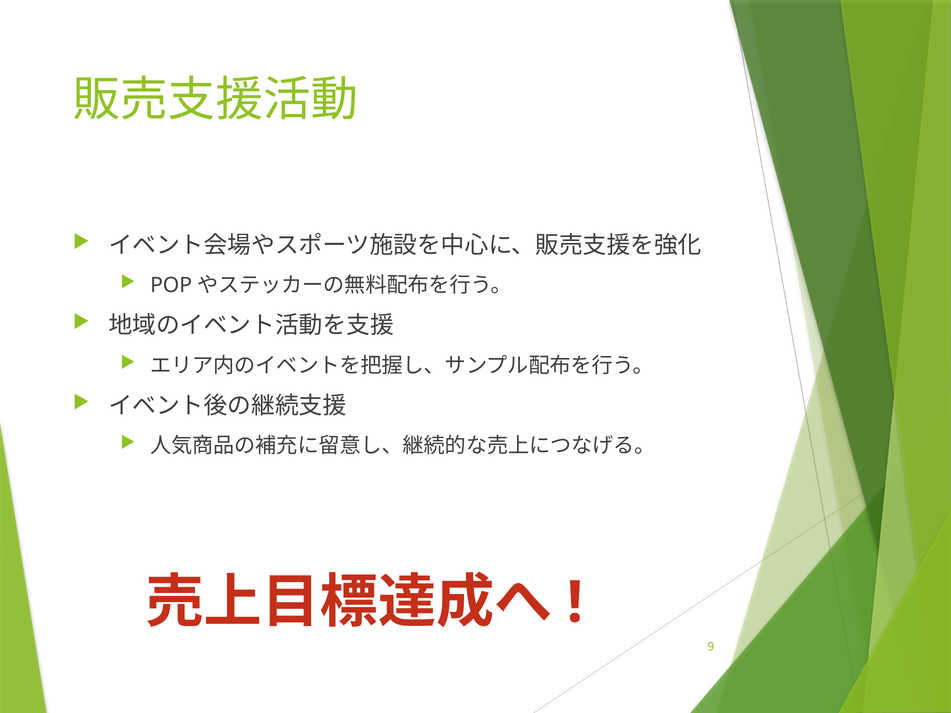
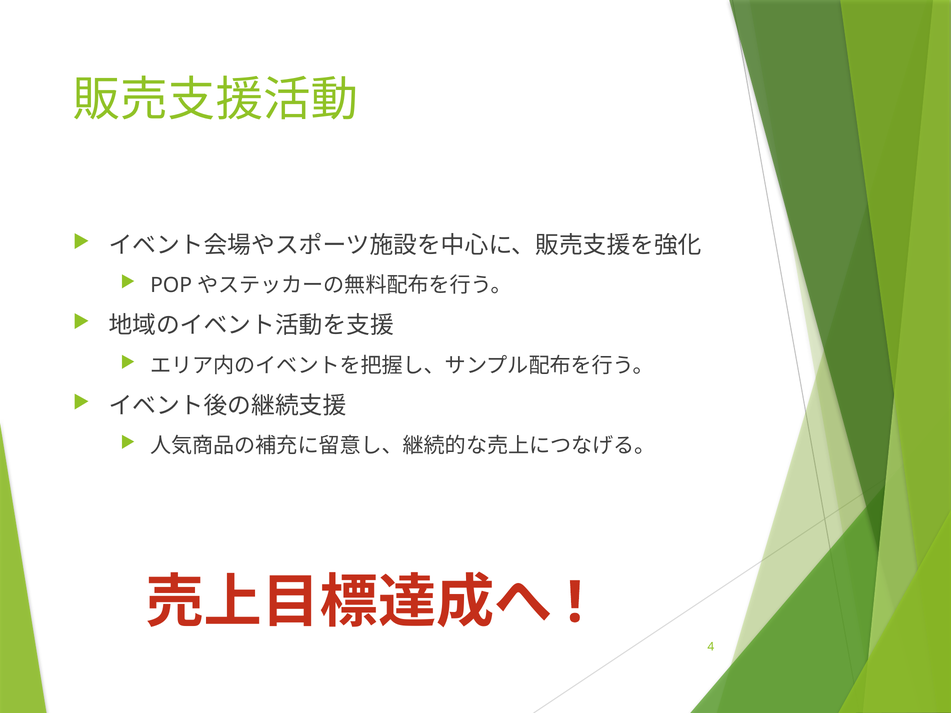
9: 9 -> 4 (711, 647)
